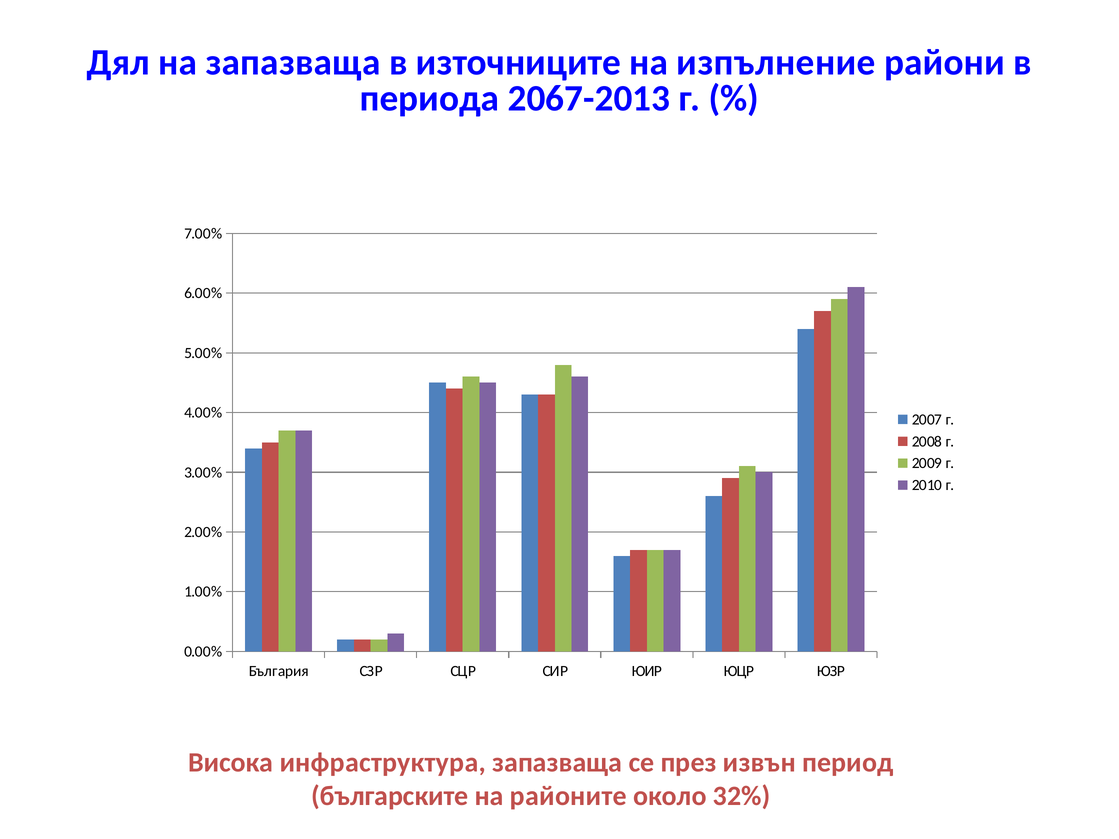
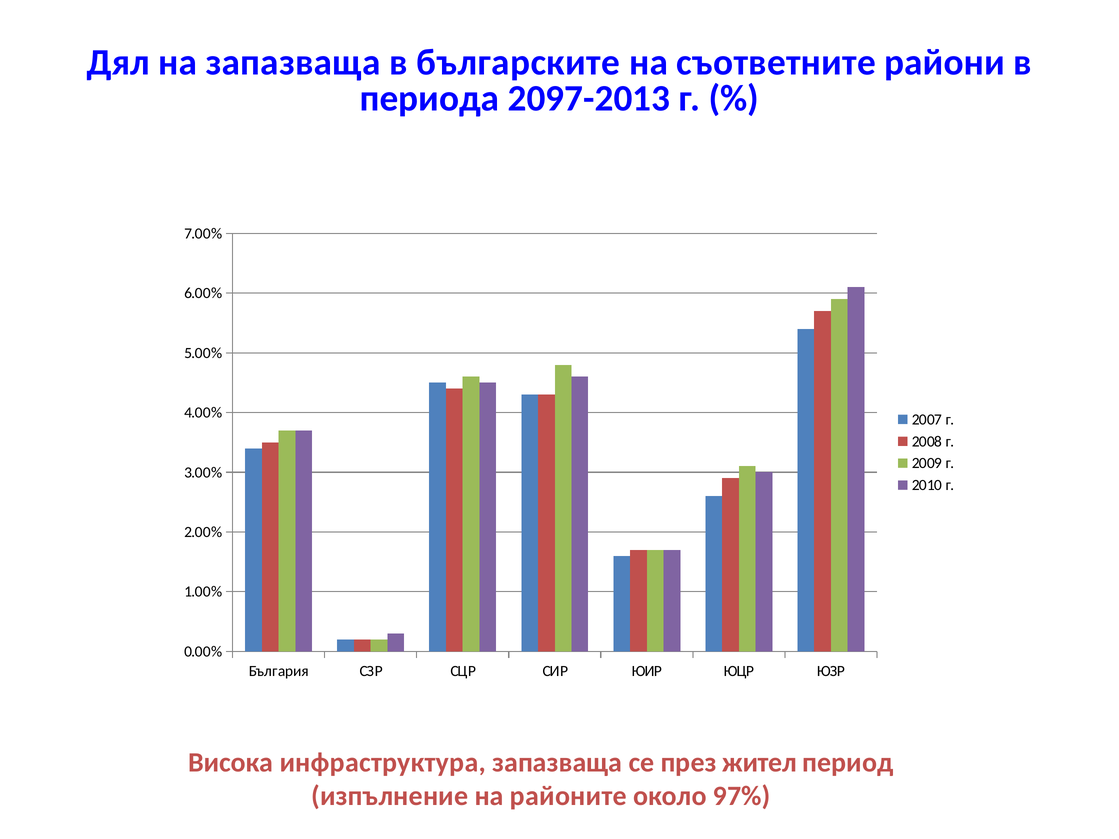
източниците: източниците -> българските (518, 63)
изпълнение: изпълнение -> съответните (776, 63)
2067-2013: 2067-2013 -> 2097-2013 (589, 98)
извън: извън -> жител (760, 763)
българските: българските -> изпълнение (390, 796)
32%: 32% -> 97% (742, 796)
